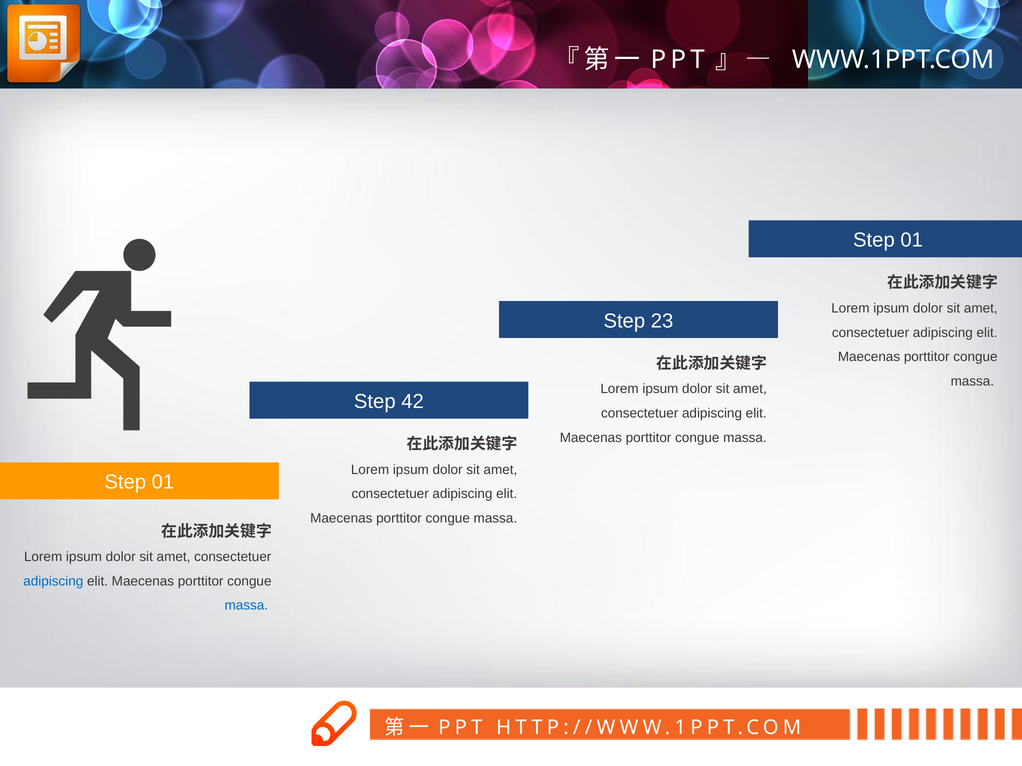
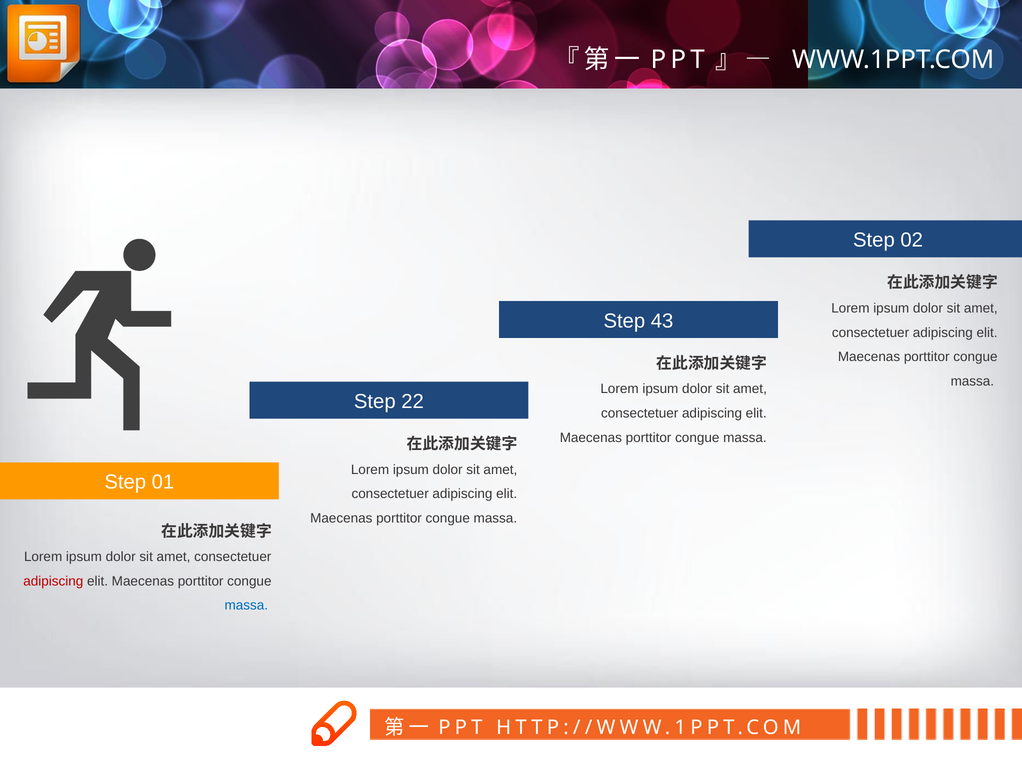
01: 01 -> 02 (912, 240)
23: 23 -> 43 (662, 321)
42: 42 -> 22 (413, 402)
adipiscing colour: blue -> red (53, 582)
